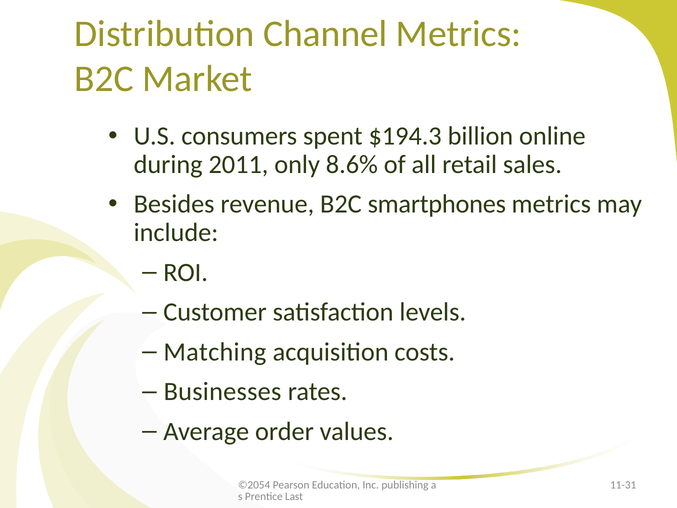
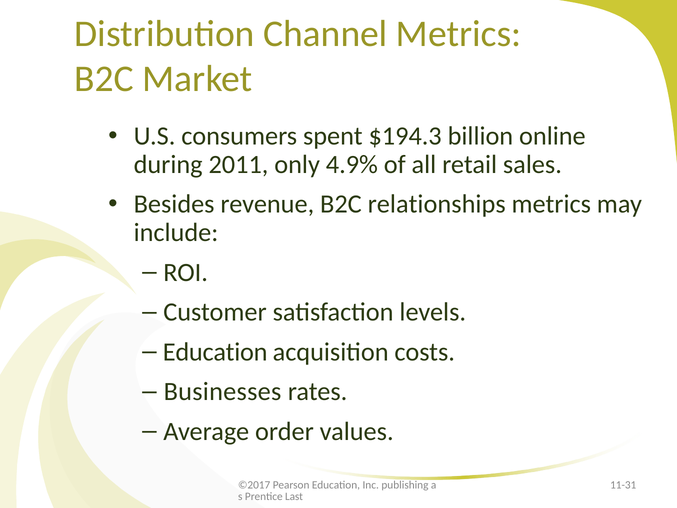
8.6%: 8.6% -> 4.9% (352, 164)
smartphones: smartphones -> relationships (437, 204)
Matching: Matching -> Education (215, 352)
©2054: ©2054 -> ©2017 (254, 485)
